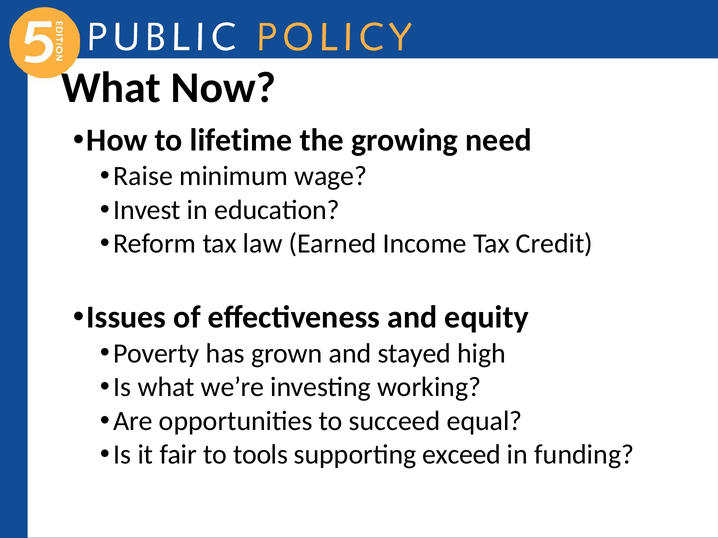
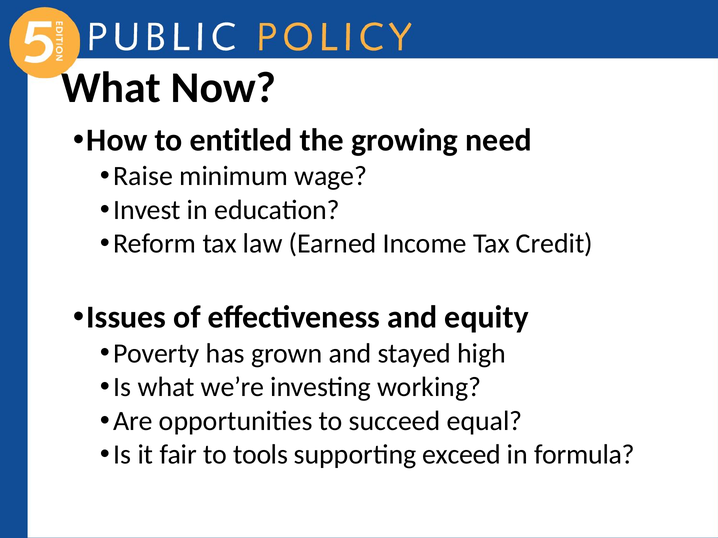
lifetime: lifetime -> entitled (241, 140)
funding: funding -> formula (584, 455)
